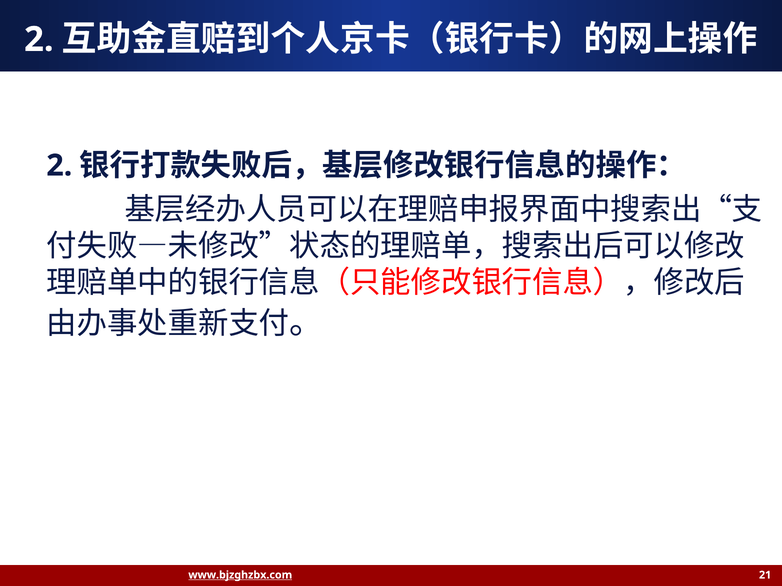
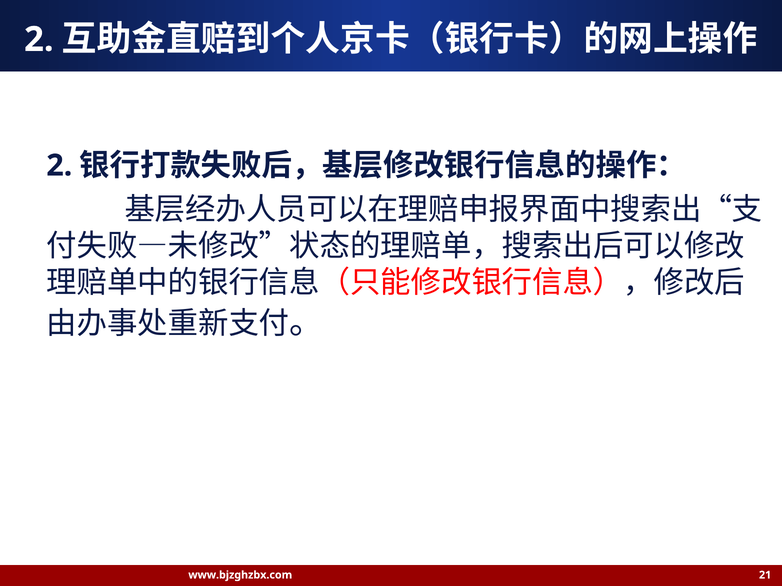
www.bjzghzbx.com underline: present -> none (240, 575)
